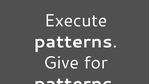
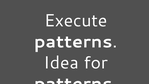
Give: Give -> Idea (61, 63)
